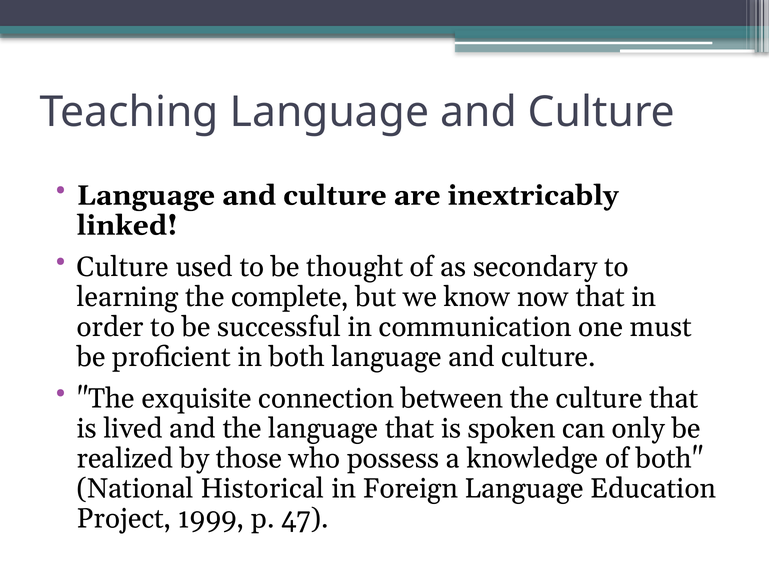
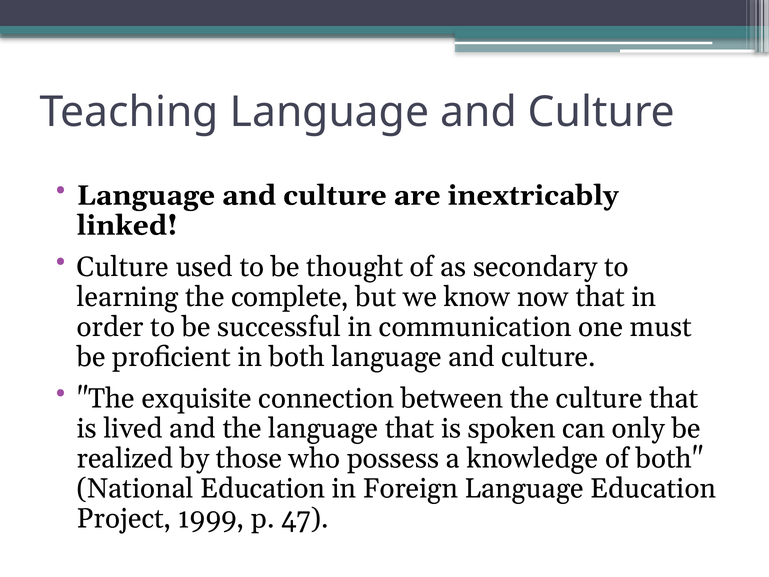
National Historical: Historical -> Education (263, 488)
